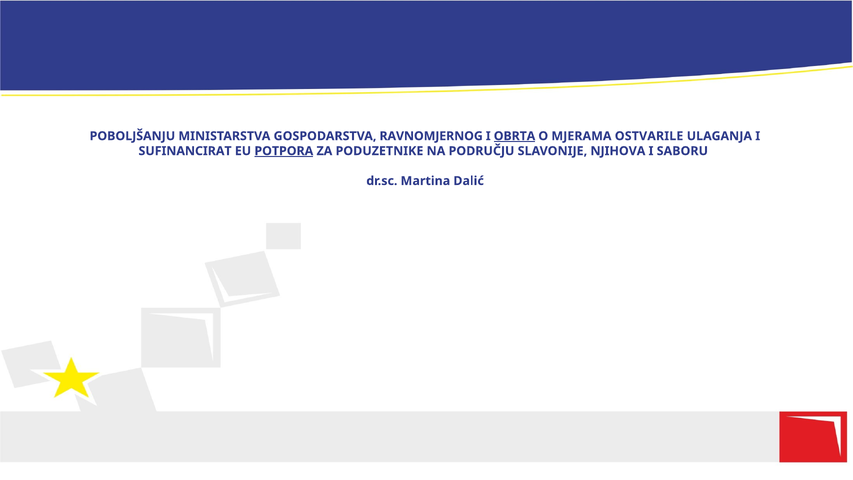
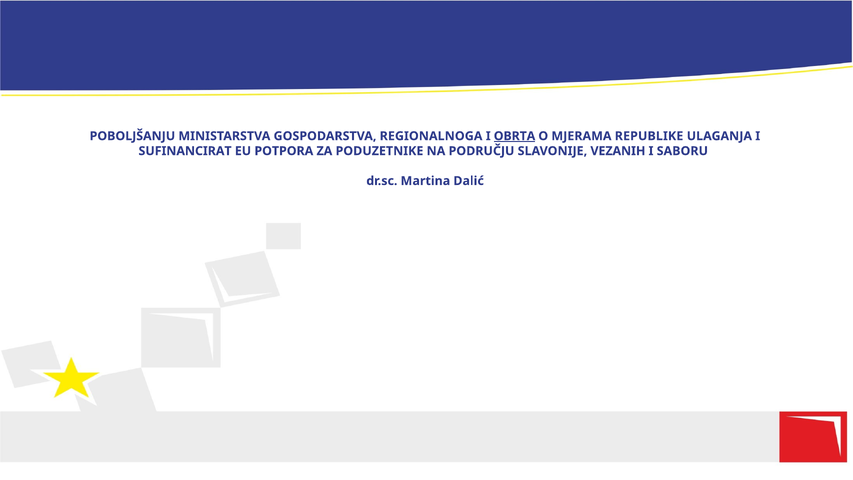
RAVNOMJERNOG: RAVNOMJERNOG -> REGIONALNOGA (431, 136)
OSTVARILE: OSTVARILE -> REPUBLIKE (649, 136)
POTPORA underline: present -> none (284, 151)
NJIHOVA: NJIHOVA -> VEZANIH (618, 151)
